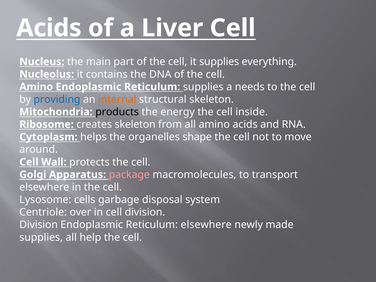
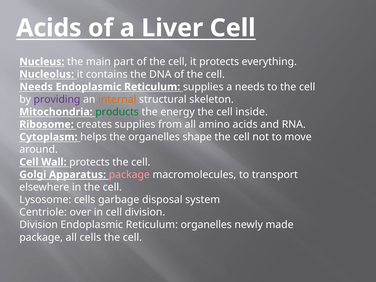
it supplies: supplies -> protects (219, 62)
Amino: Amino -> Needs (36, 87)
providing colour: blue -> purple (57, 99)
products colour: black -> green (117, 112)
creates skeleton: skeleton -> supplies (135, 124)
Reticulum elsewhere: elsewhere -> organelles (206, 225)
supplies: supplies -> package (41, 237)
all help: help -> cells (90, 237)
